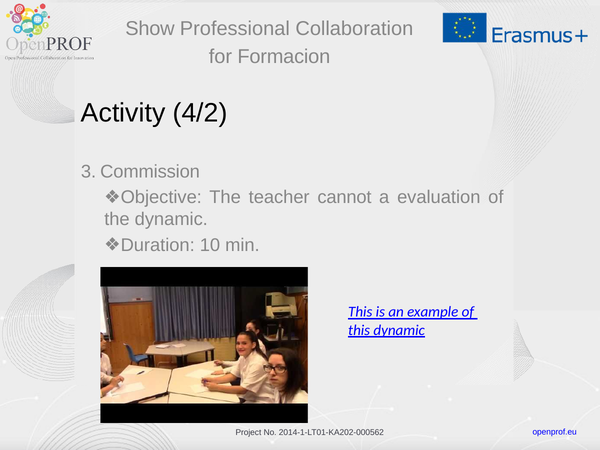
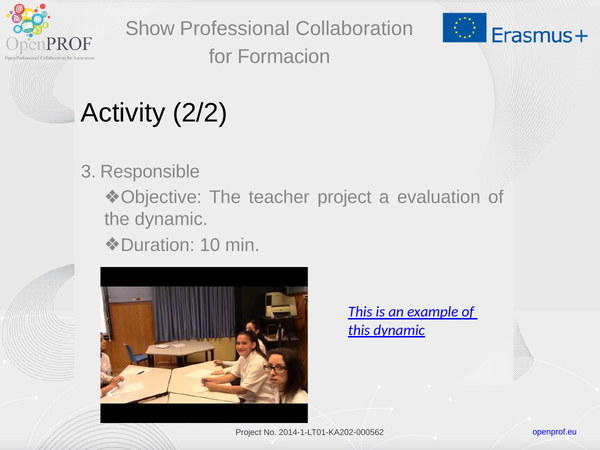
4/2: 4/2 -> 2/2 (200, 113)
Commission: Commission -> Responsible (150, 172)
teacher cannot: cannot -> project (344, 197)
